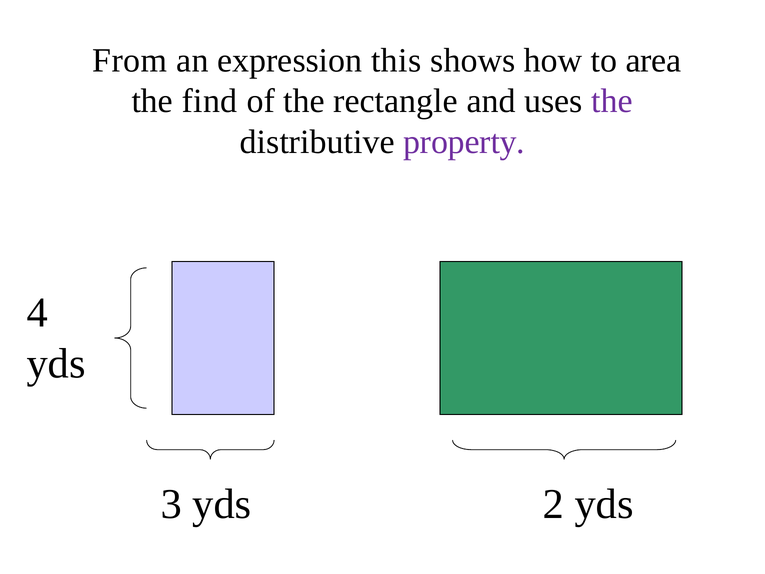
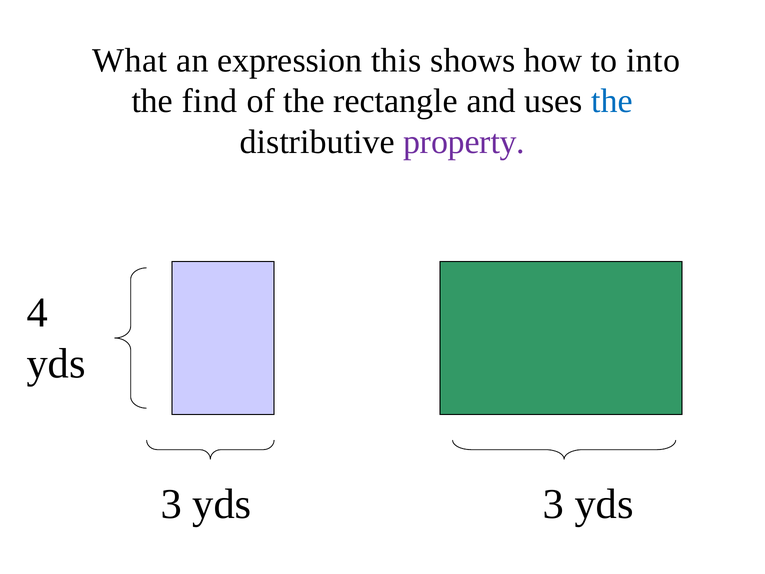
From: From -> What (130, 60)
area: area -> into (653, 60)
the colour: purple -> blue (612, 101)
3 yds 2: 2 -> 3 (554, 504)
